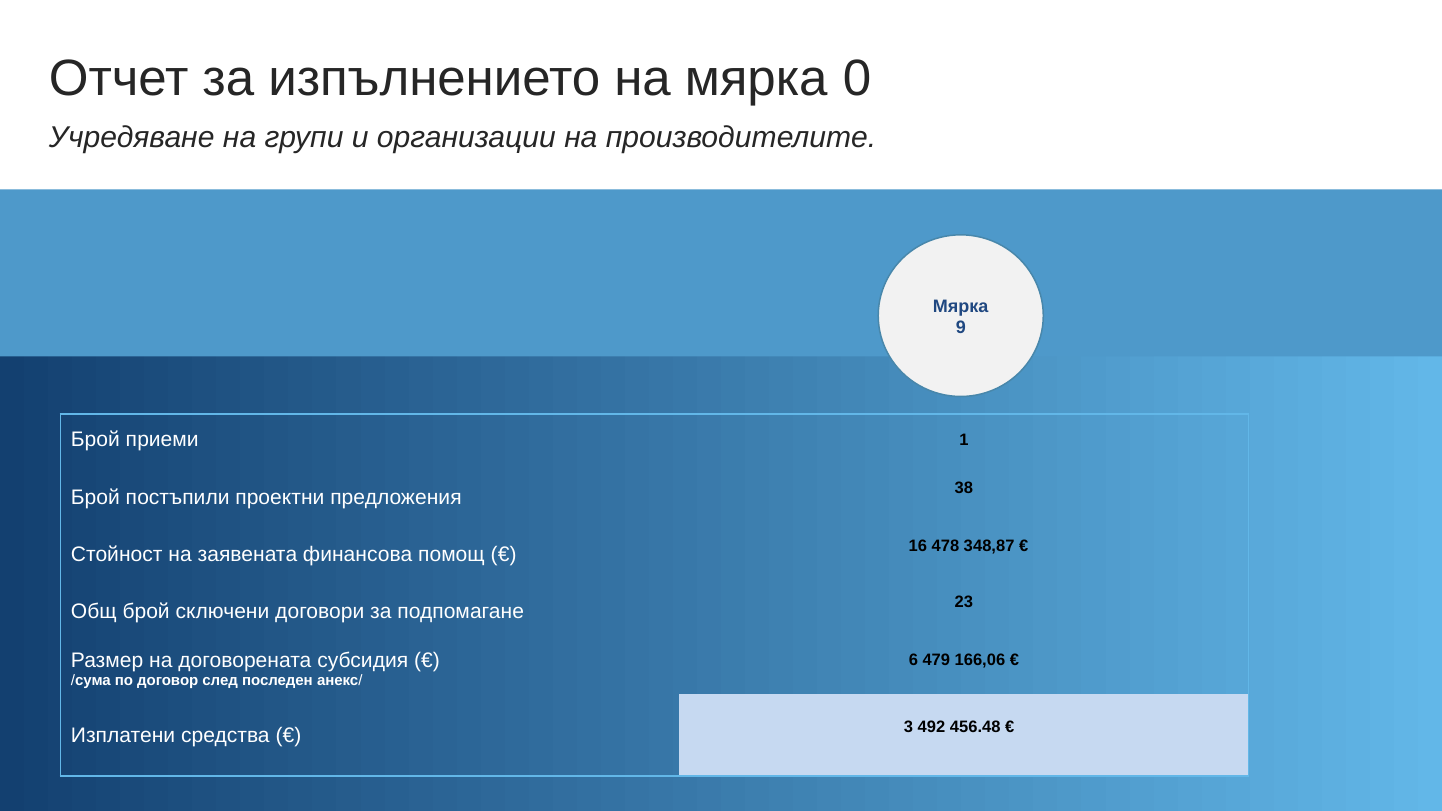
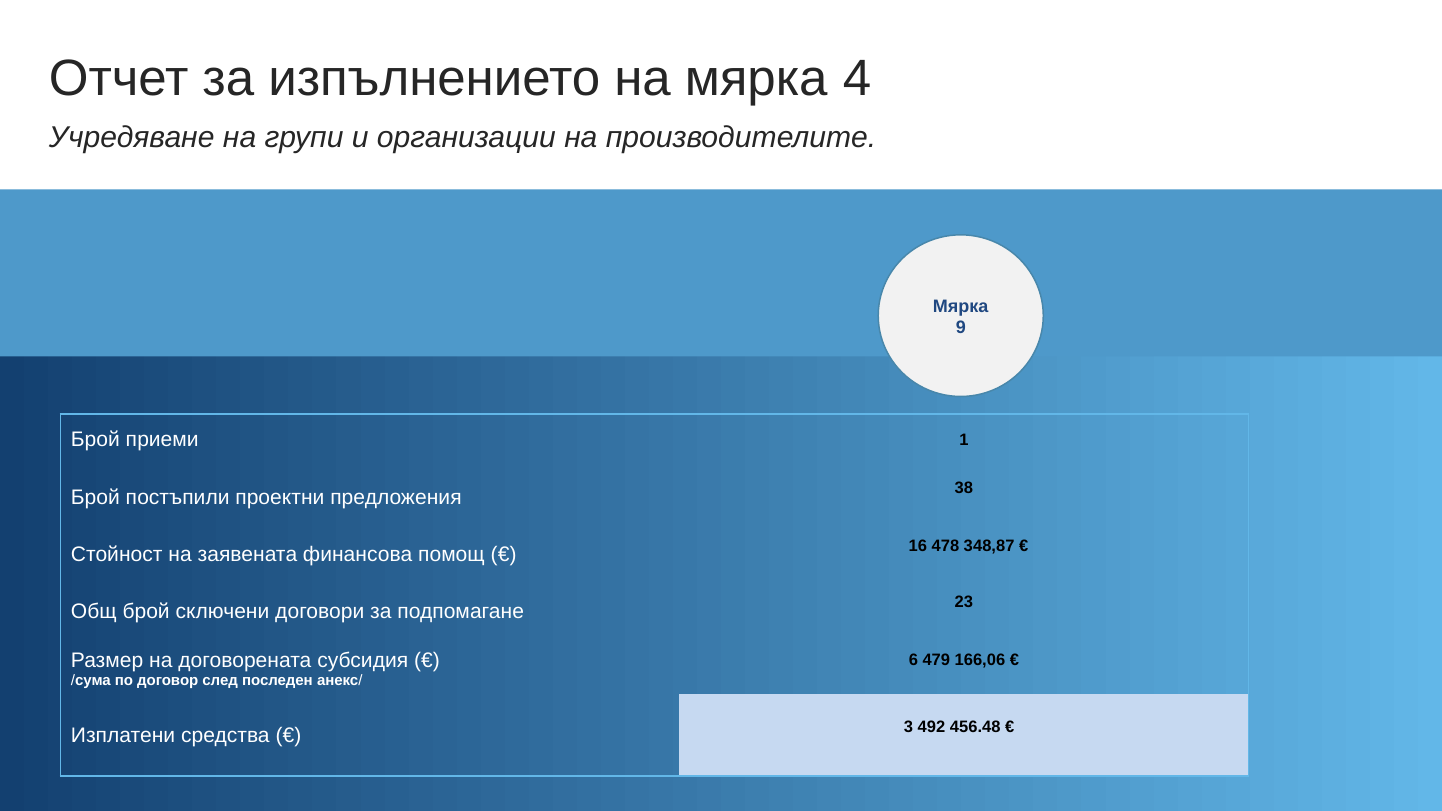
0: 0 -> 4 (857, 79)
